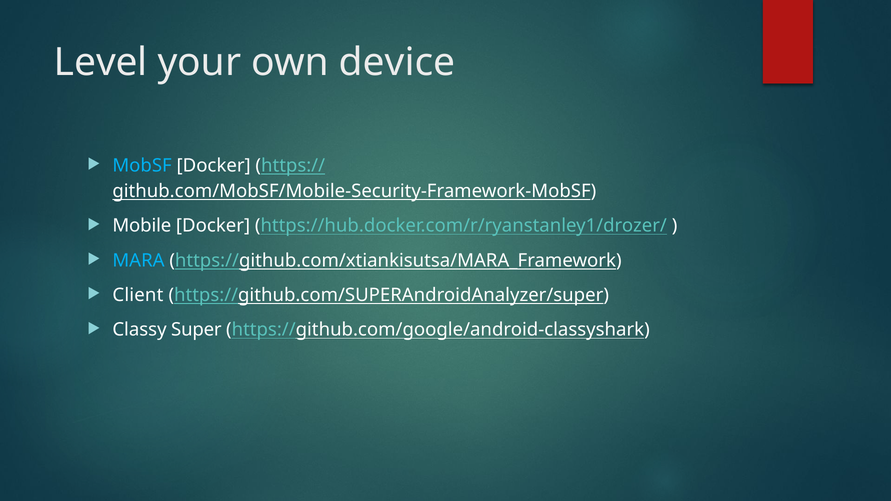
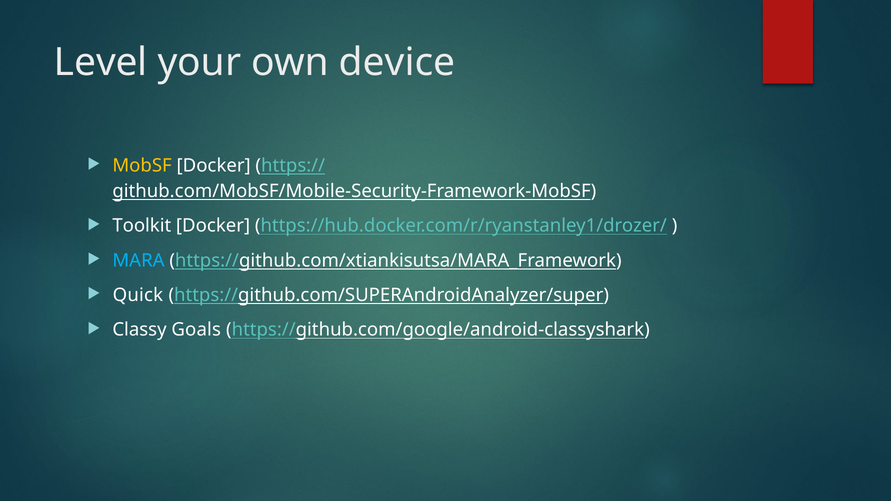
MobSF colour: light blue -> yellow (142, 166)
Mobile: Mobile -> Toolkit (142, 226)
Client: Client -> Quick (138, 295)
Super: Super -> Goals (196, 330)
